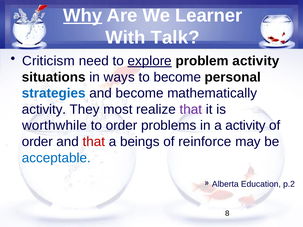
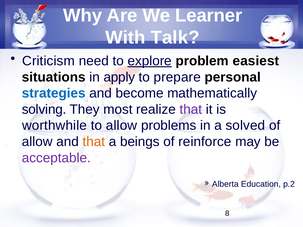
Why underline: present -> none (83, 15)
problem activity: activity -> easiest (256, 61)
ways: ways -> apply (119, 77)
to become: become -> prepare (177, 77)
activity: activity -> solving (44, 110)
to order: order -> allow (121, 126)
a activity: activity -> solved (245, 126)
order: order -> allow (37, 142)
that colour: red -> orange (94, 142)
acceptable colour: blue -> purple (56, 158)
